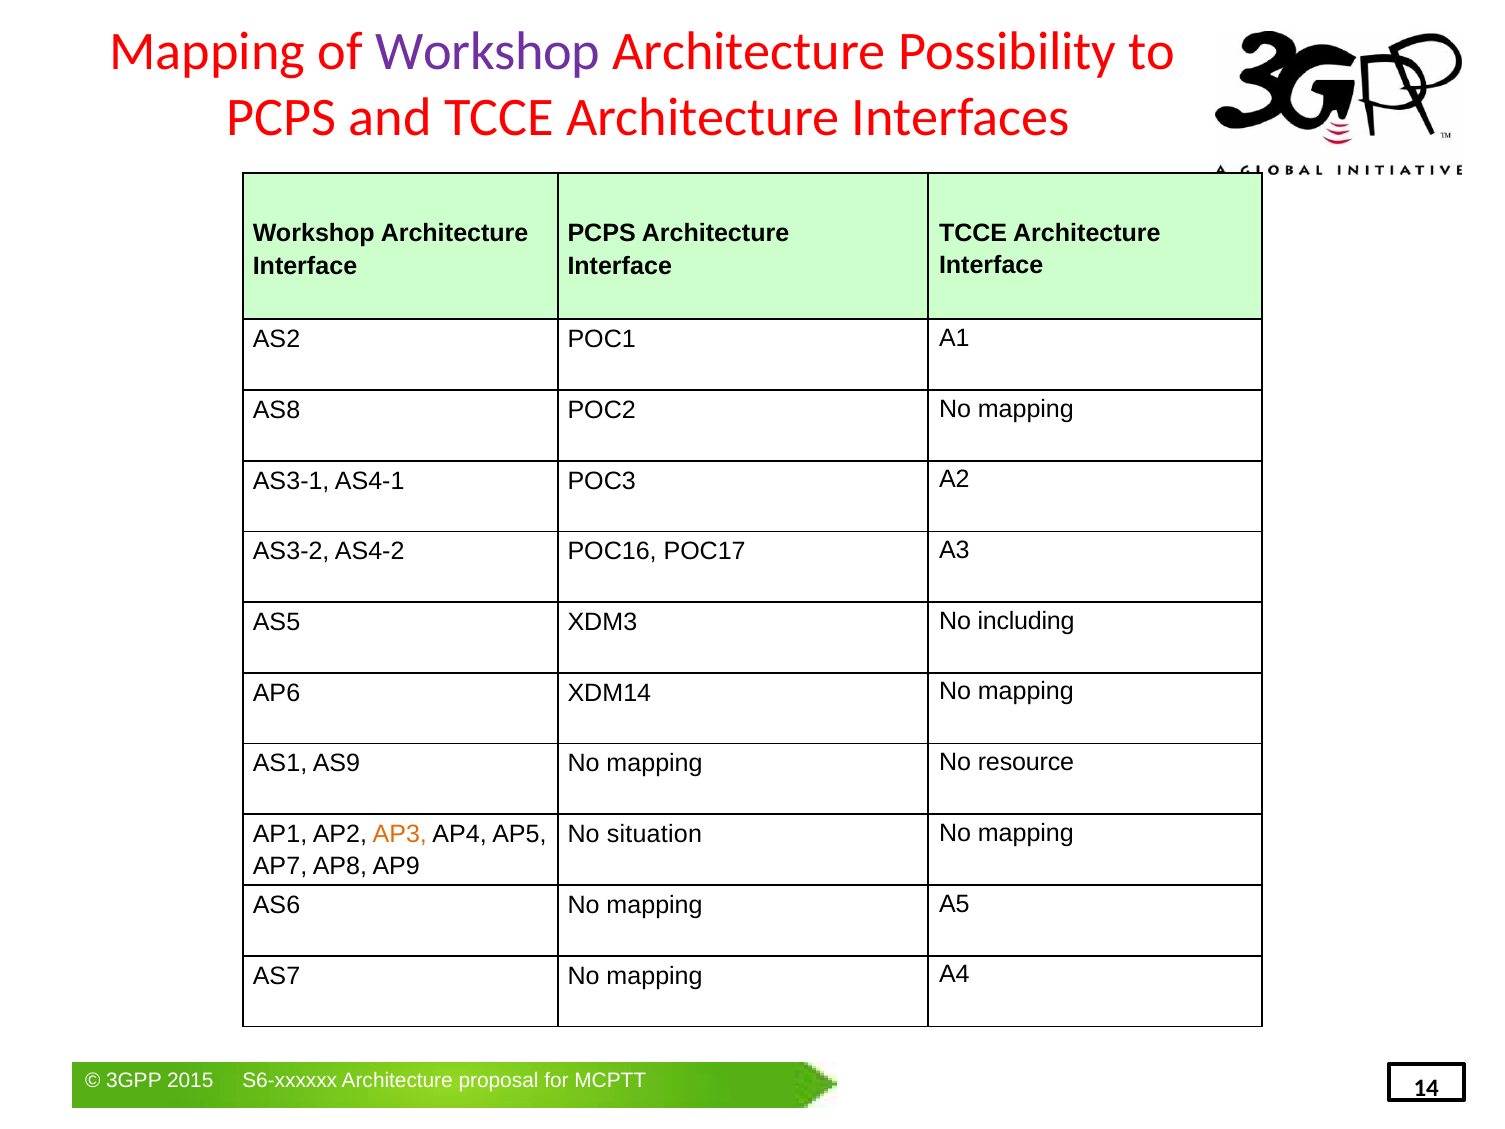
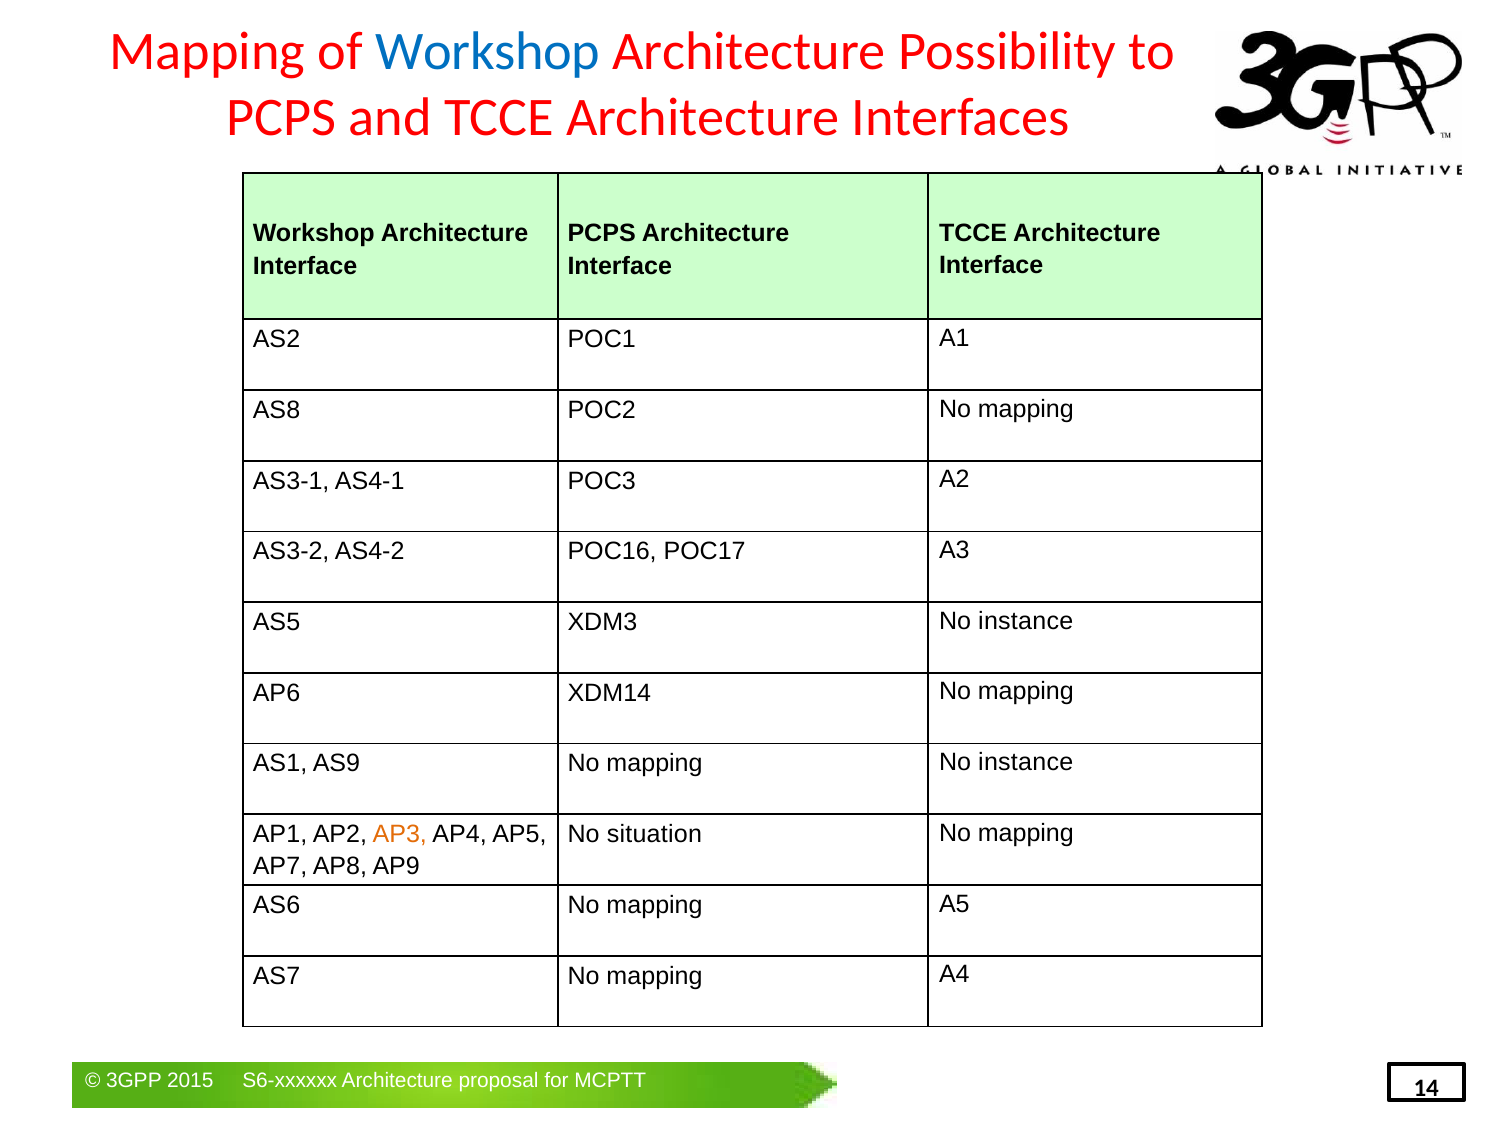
Workshop colour: purple -> blue (488, 52)
XDM3 No including: including -> instance (1026, 621)
mapping No resource: resource -> instance (1026, 762)
